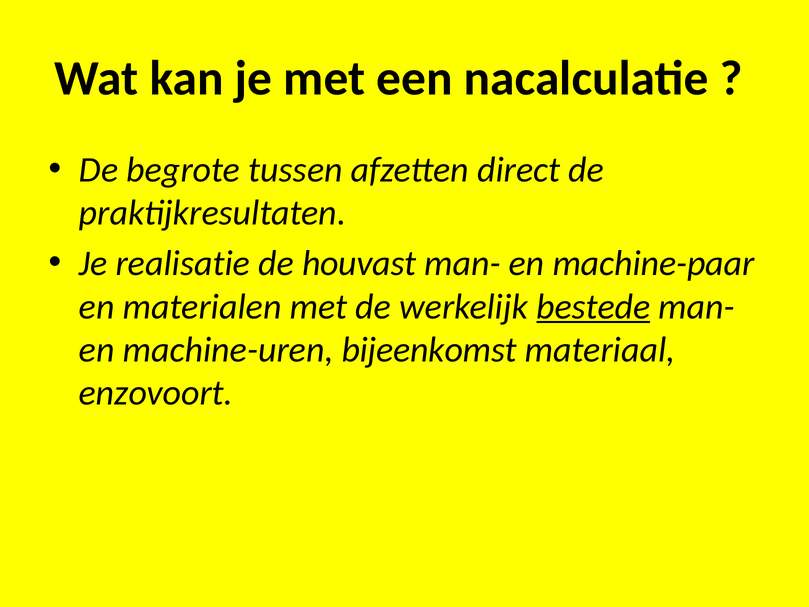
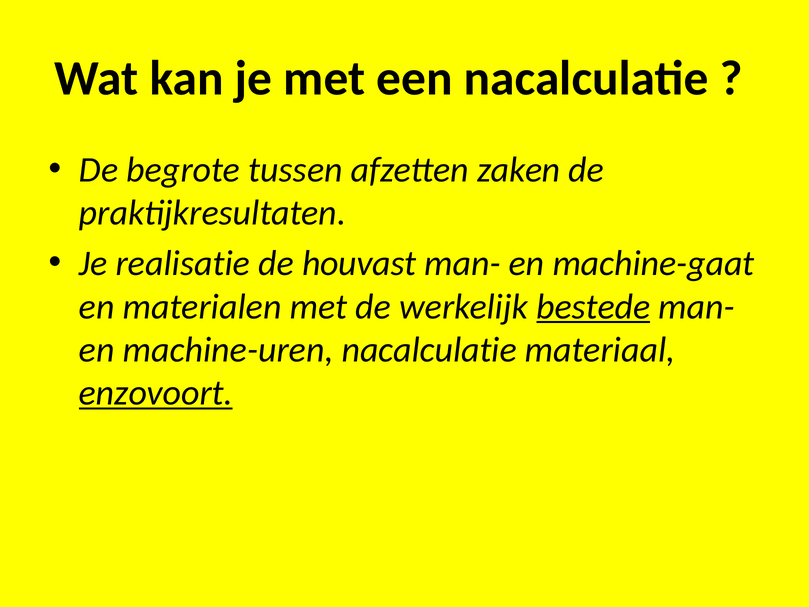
direct: direct -> zaken (519, 170)
machine-paar: machine-paar -> machine-gaat (654, 263)
machine-uren bijeenkomst: bijeenkomst -> nacalculatie (429, 350)
enzovoort underline: none -> present (156, 393)
